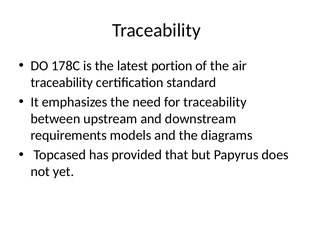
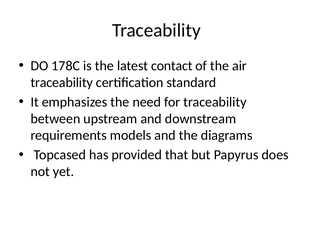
portion: portion -> contact (172, 66)
